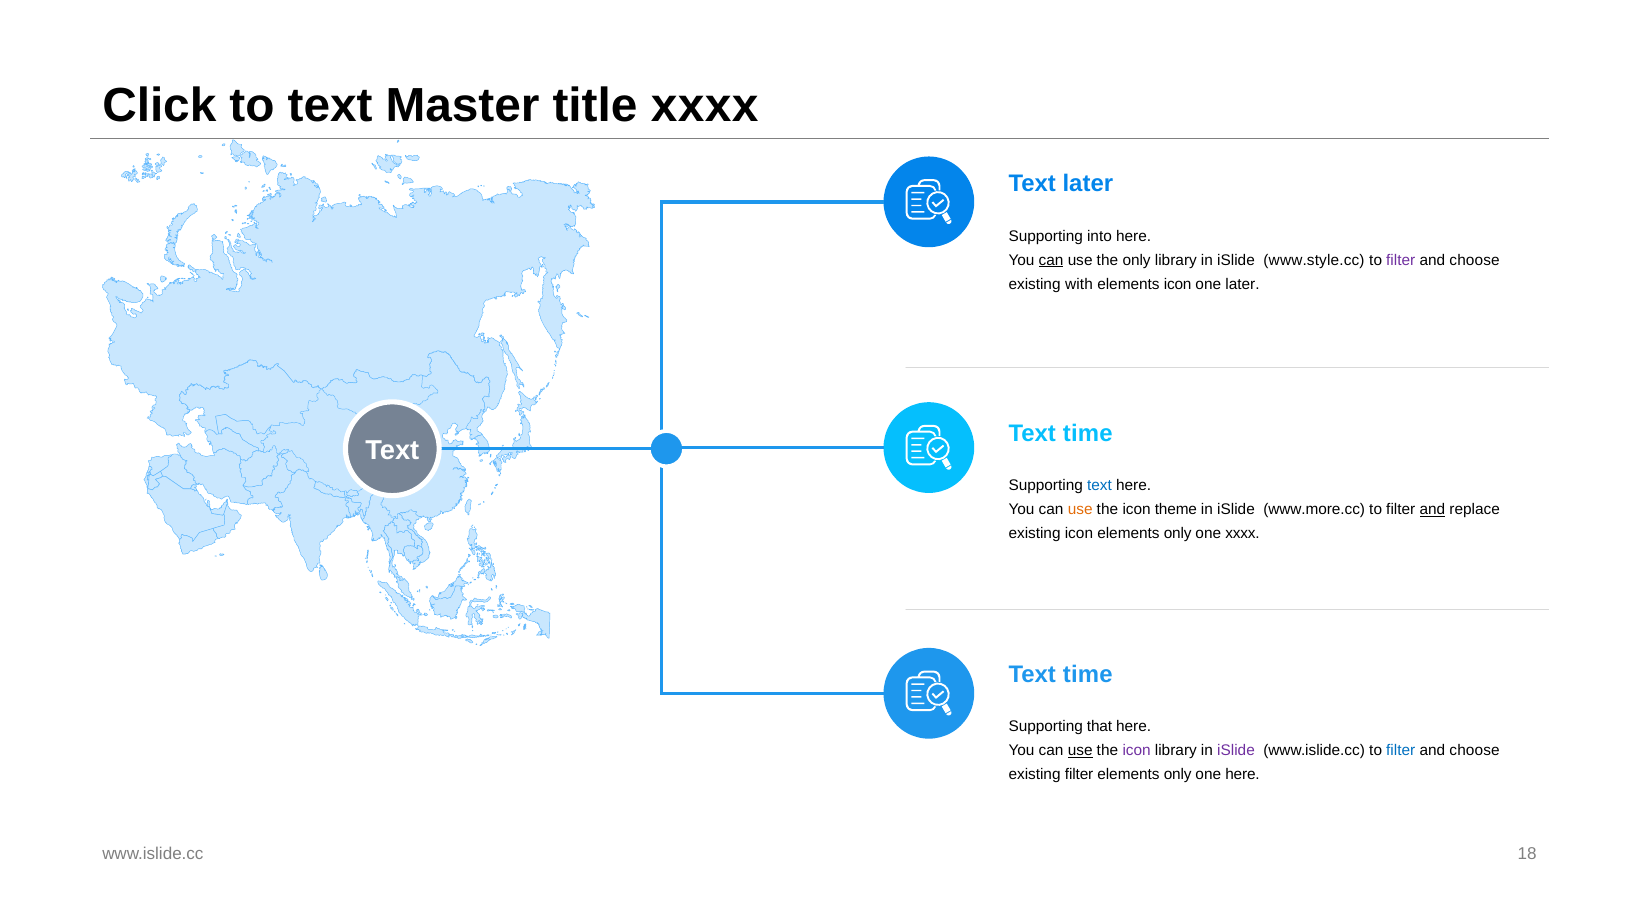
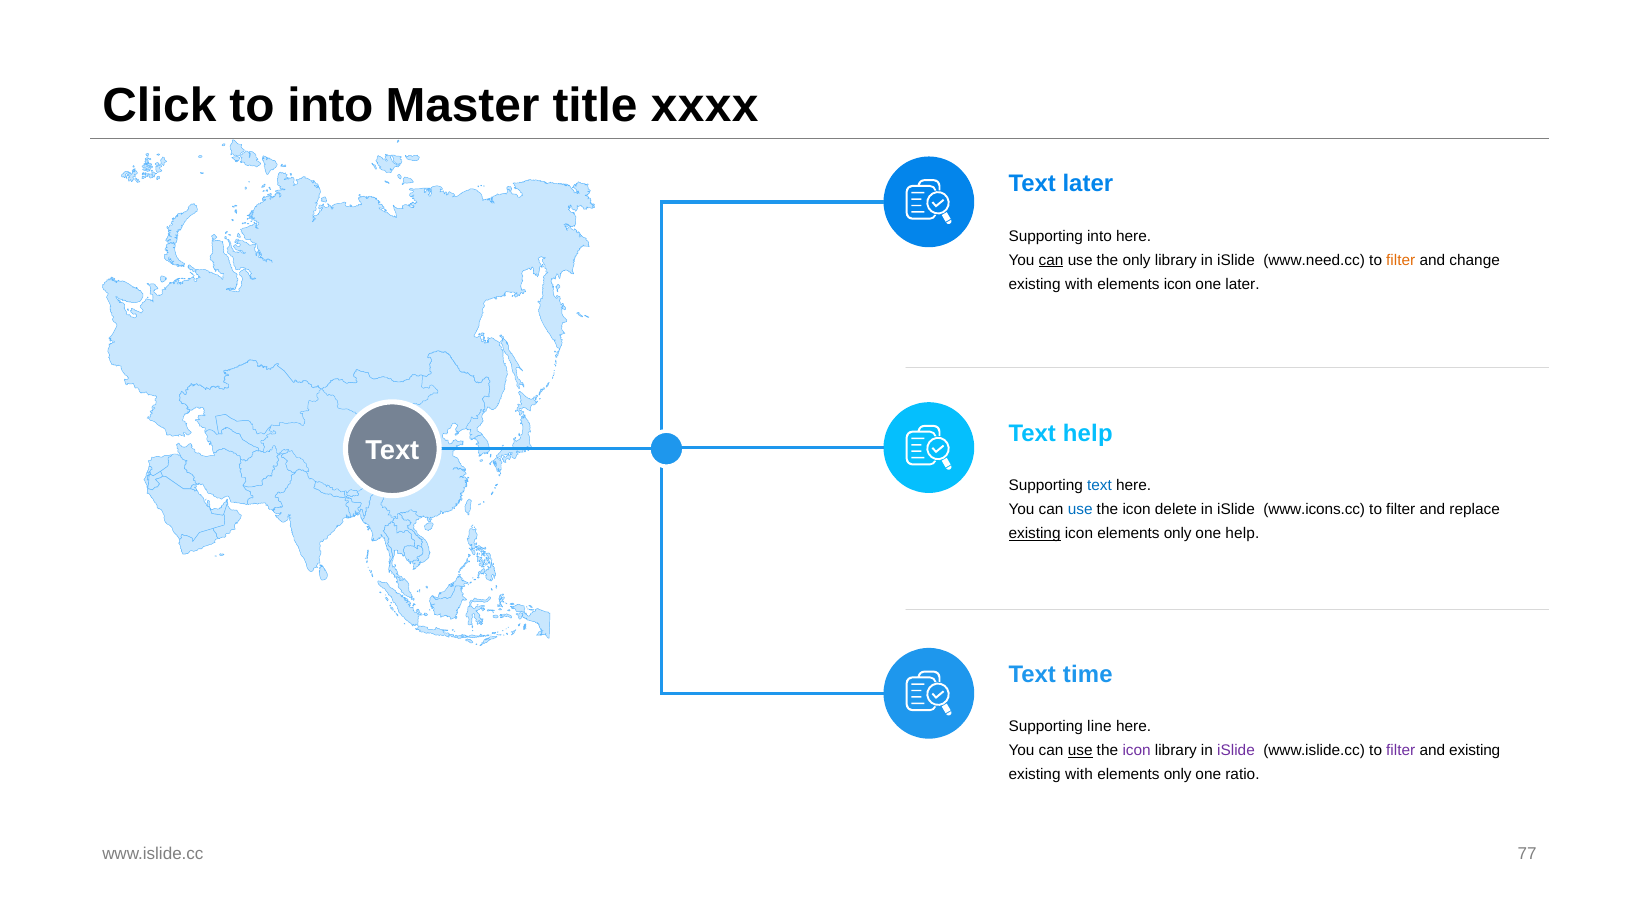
to text: text -> into (330, 106)
www.style.cc: www.style.cc -> www.need.cc (1314, 260)
filter colour: purple -> orange (1401, 260)
choose: choose -> change (1475, 260)
time: time -> help (1088, 434)
use colour: orange -> blue (1080, 510)
theme: theme -> delete (1176, 510)
www.more.cc: www.more.cc -> www.icons.cc (1314, 510)
and underline: present -> none (1432, 510)
existing underline: none -> present (1035, 534)
one xxxx: xxxx -> help (1242, 534)
that: that -> line (1099, 726)
filter colour: blue -> purple (1401, 750)
choose: choose -> existing (1475, 750)
filter: filter -> with (1079, 774)
one here: here -> ratio (1242, 774)
18: 18 -> 77 (1527, 854)
